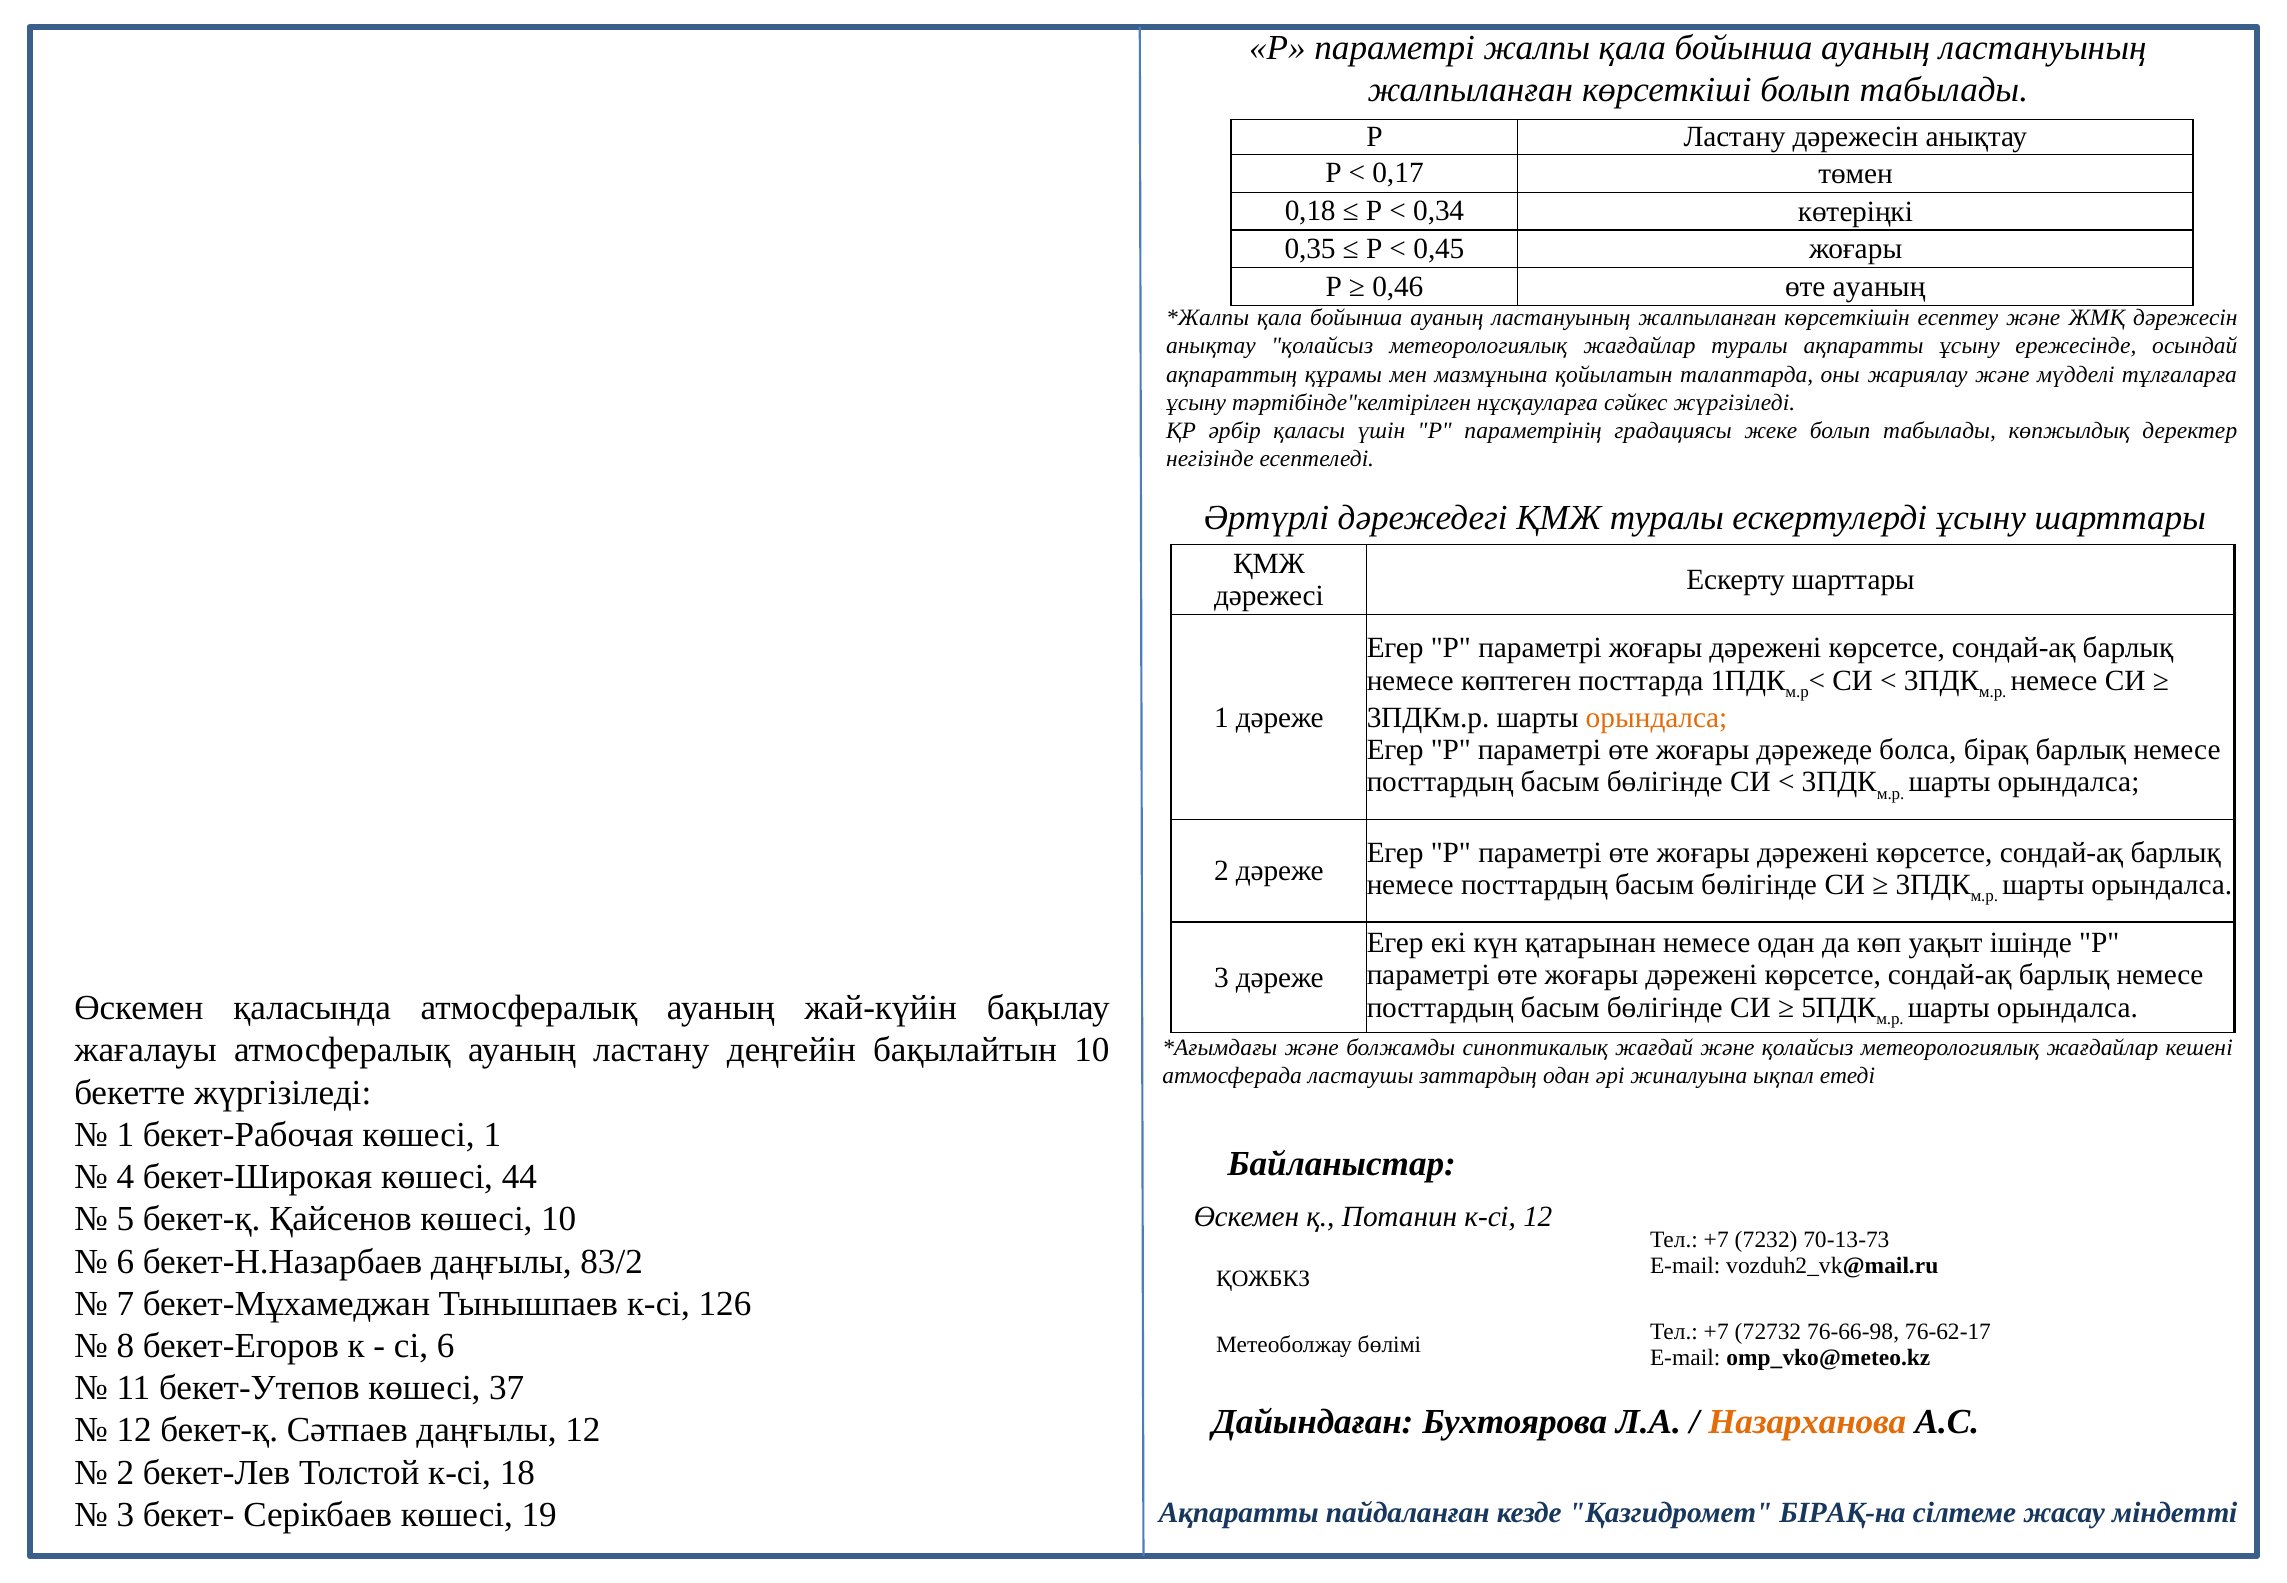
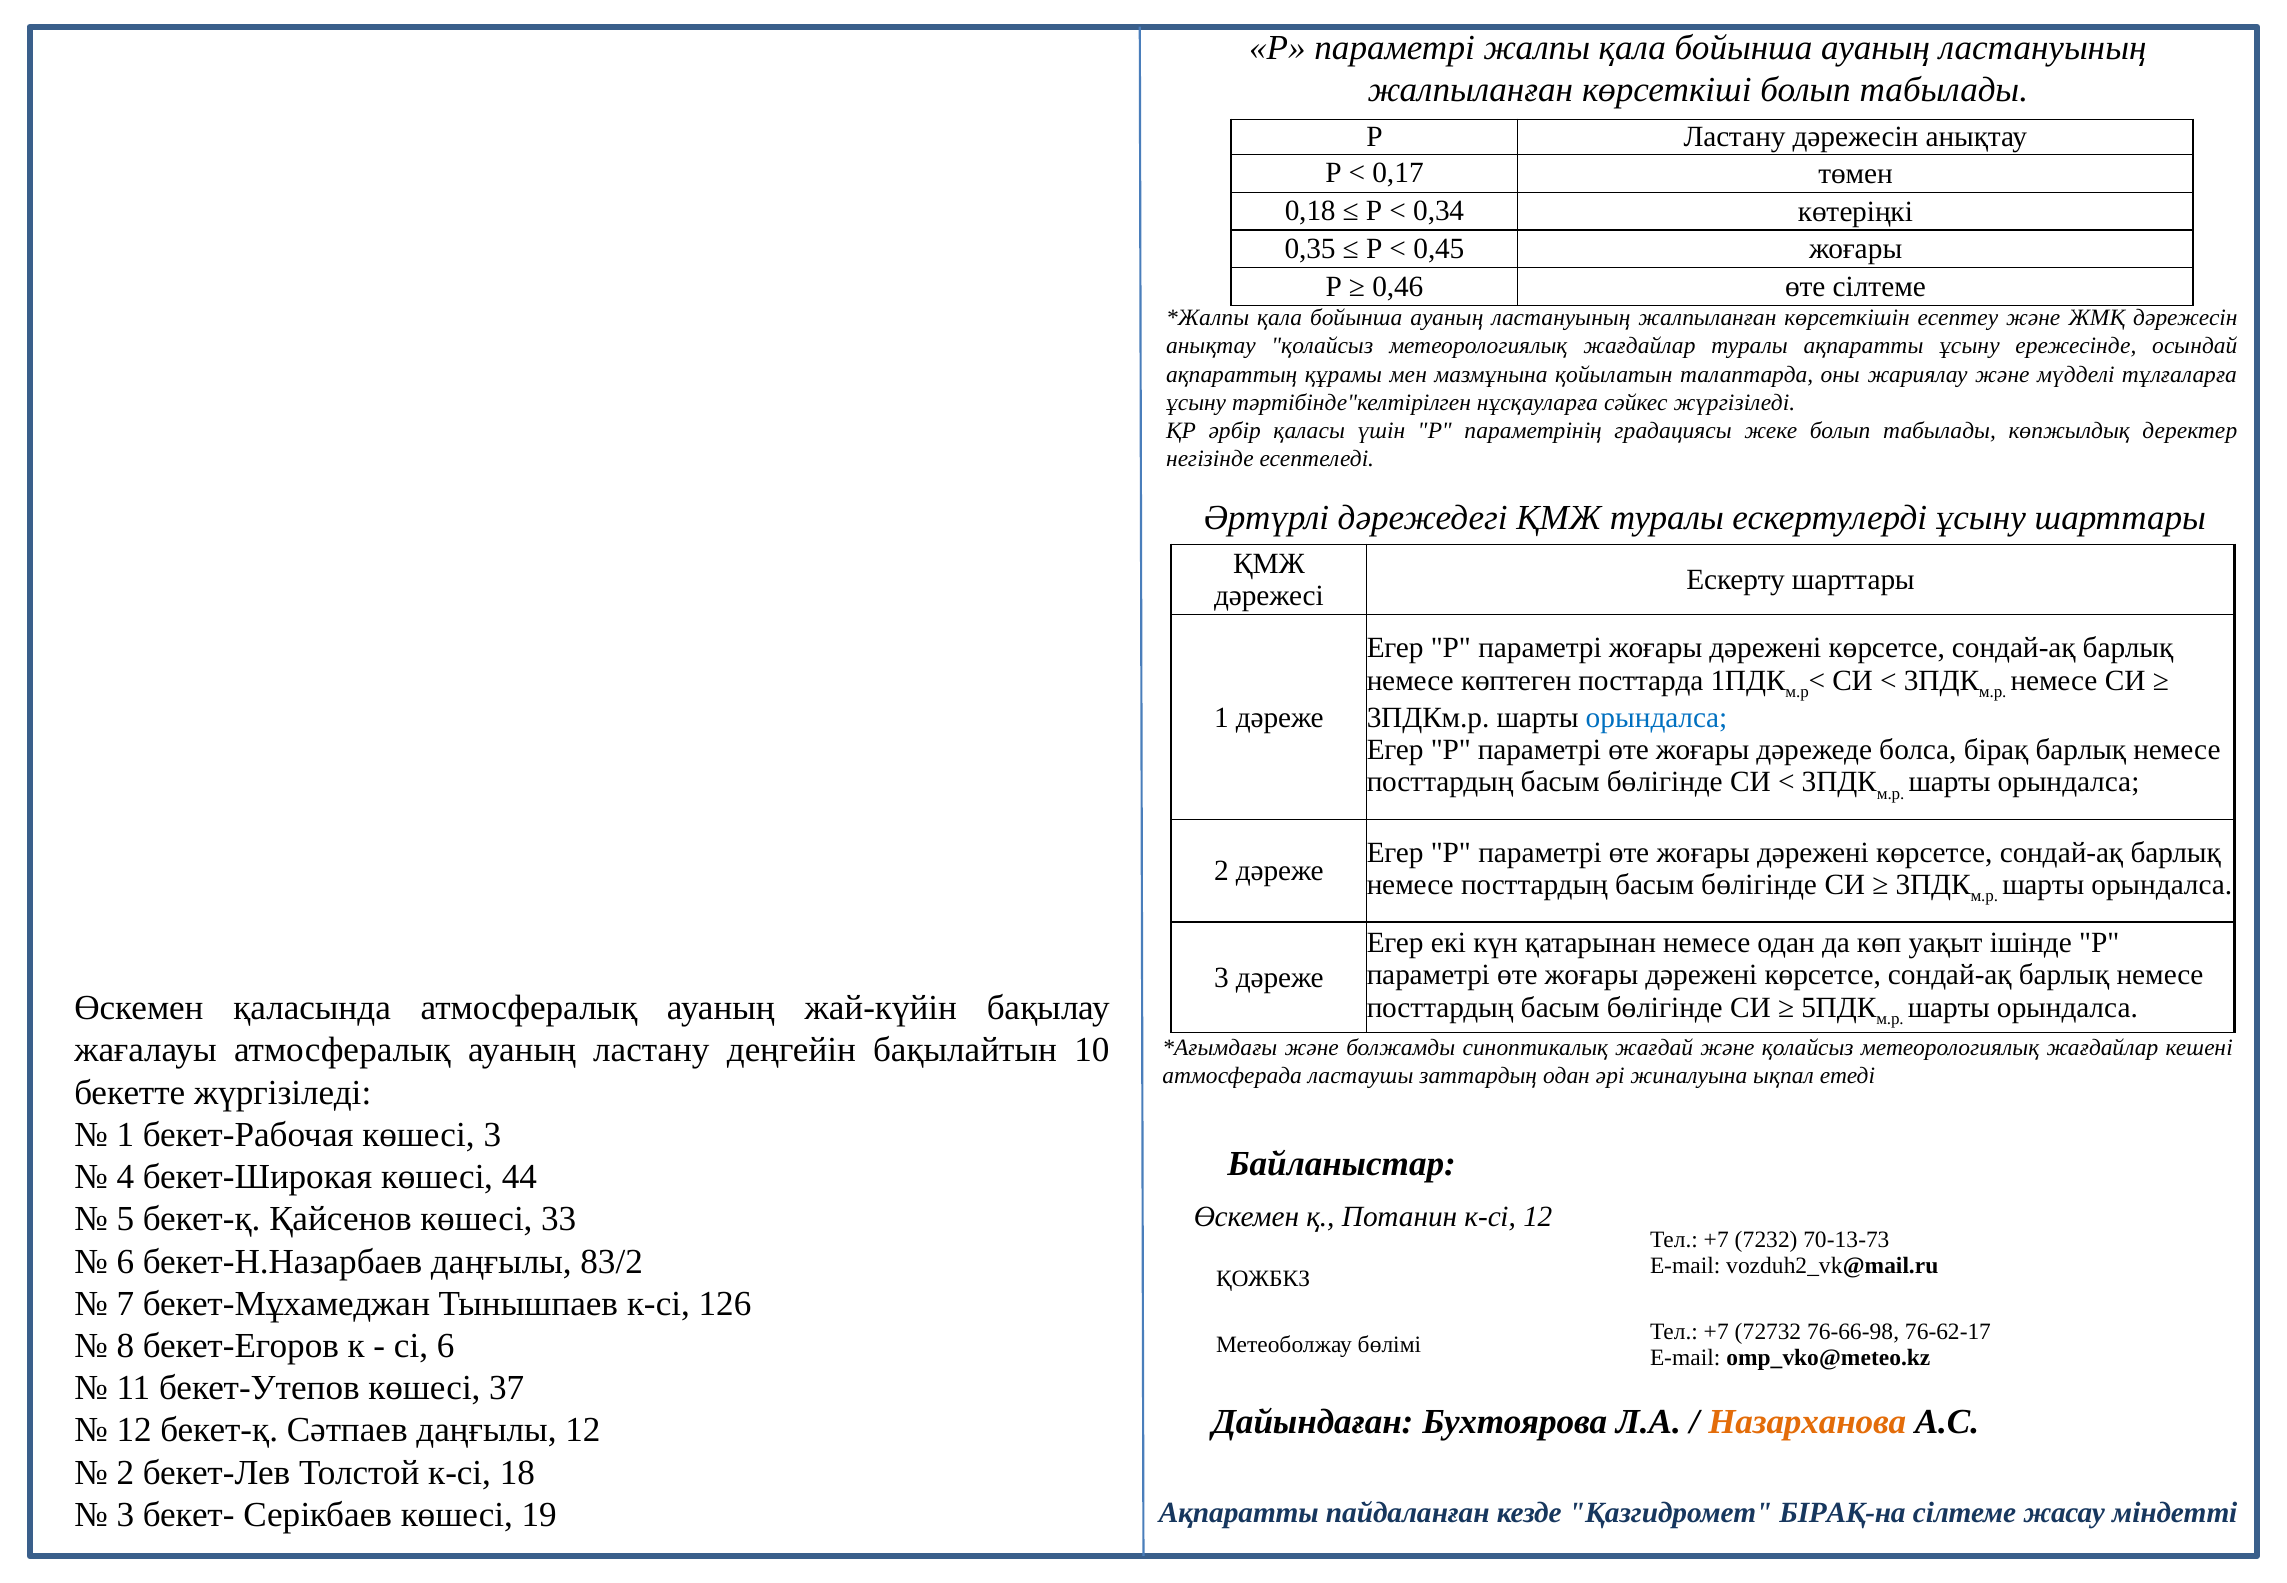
өте ауаның: ауаның -> сілтеме (1879, 287)
орындалса colour: orange -> blue (1657, 717)
көшесі 1: 1 -> 3 (492, 1135)
көшесі 10: 10 -> 33 (559, 1219)
